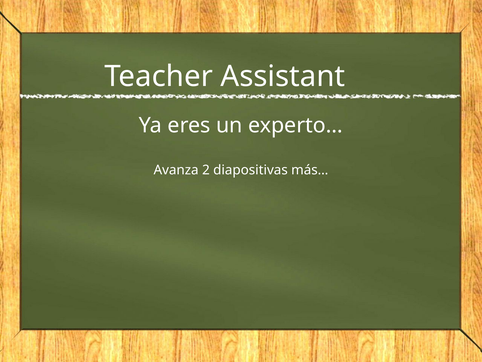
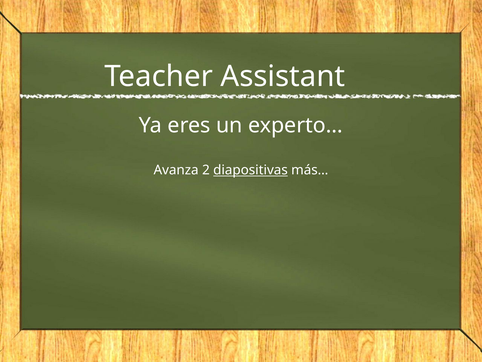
diapositivas underline: none -> present (250, 170)
